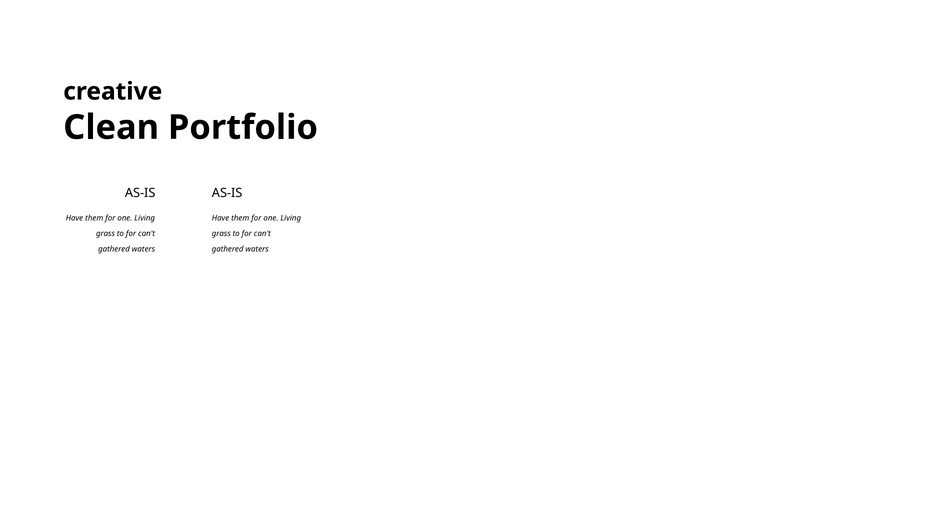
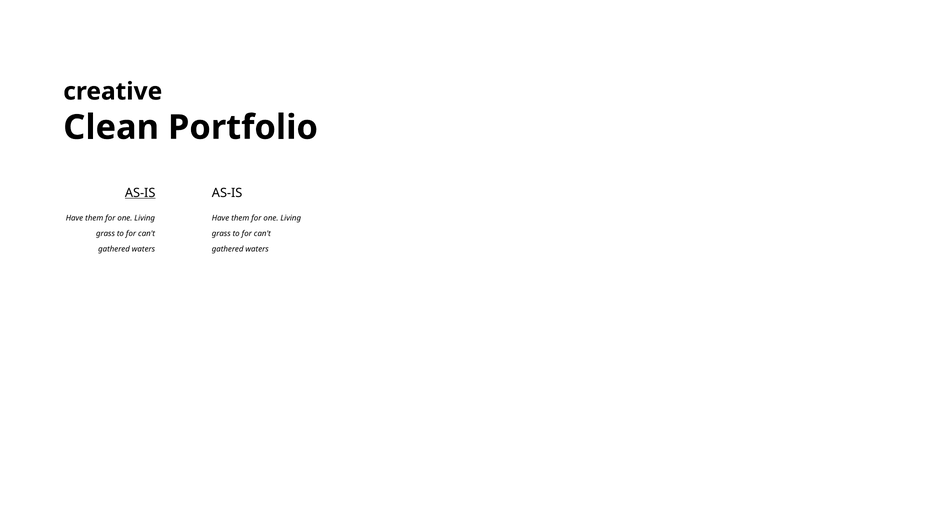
AS-IS underline: none -> present (140, 193)
